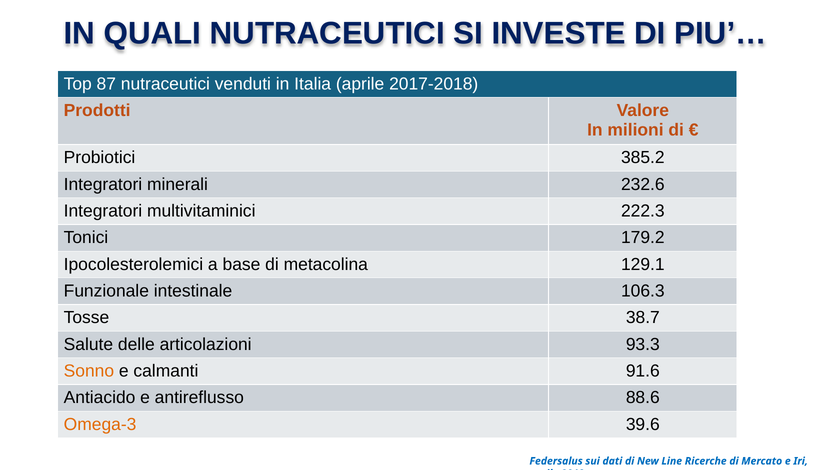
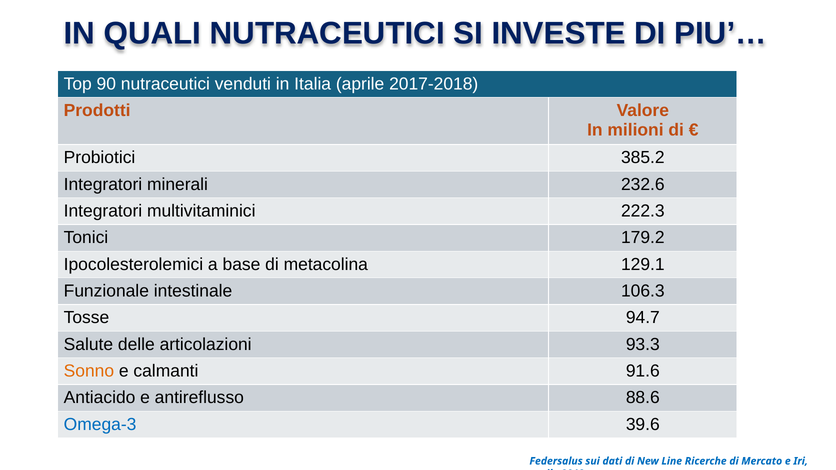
87: 87 -> 90 (106, 84)
38.7: 38.7 -> 94.7 (643, 318)
Omega-3 colour: orange -> blue (100, 425)
